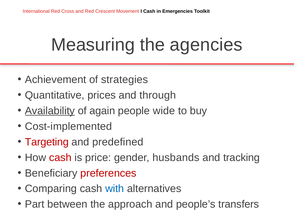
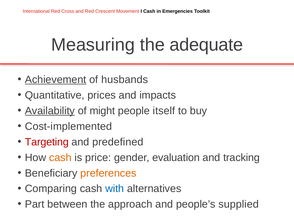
agencies: agencies -> adequate (206, 45)
Achievement underline: none -> present (56, 80)
strategies: strategies -> husbands (125, 80)
through: through -> impacts (158, 95)
again: again -> might (102, 111)
wide: wide -> itself (164, 111)
cash colour: red -> orange (60, 158)
husbands: husbands -> evaluation (176, 158)
preferences colour: red -> orange (108, 173)
transfers: transfers -> supplied (239, 205)
